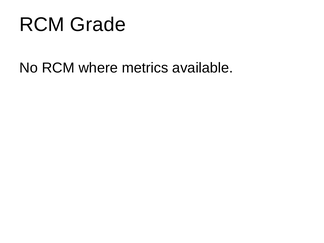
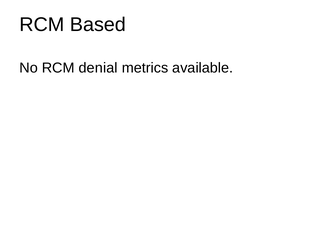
Grade: Grade -> Based (98, 25)
where: where -> denial (98, 68)
